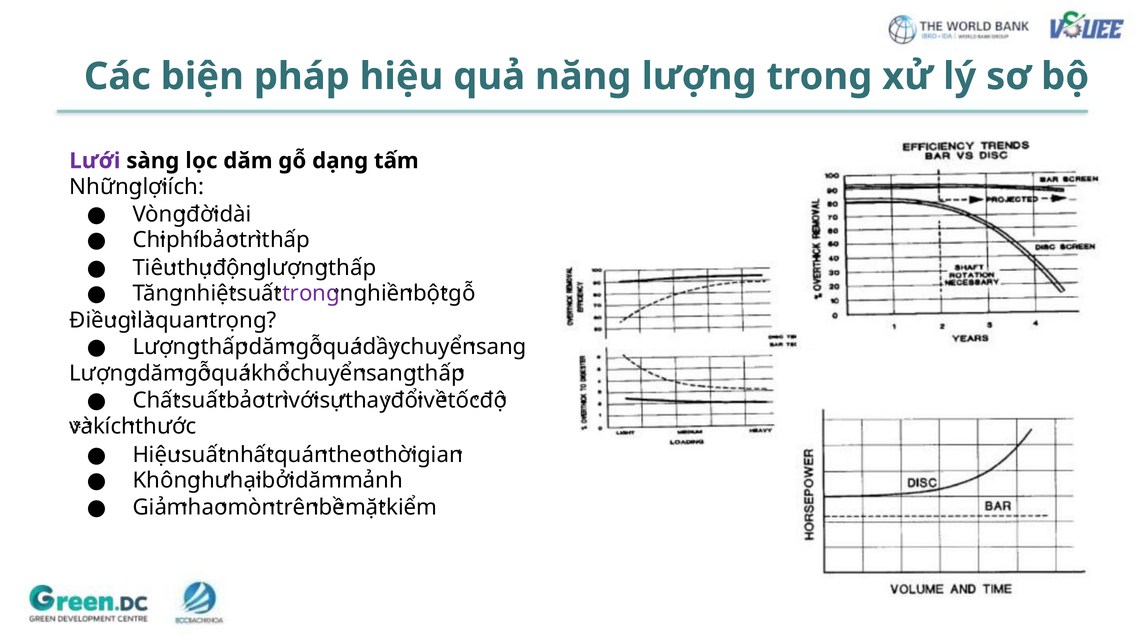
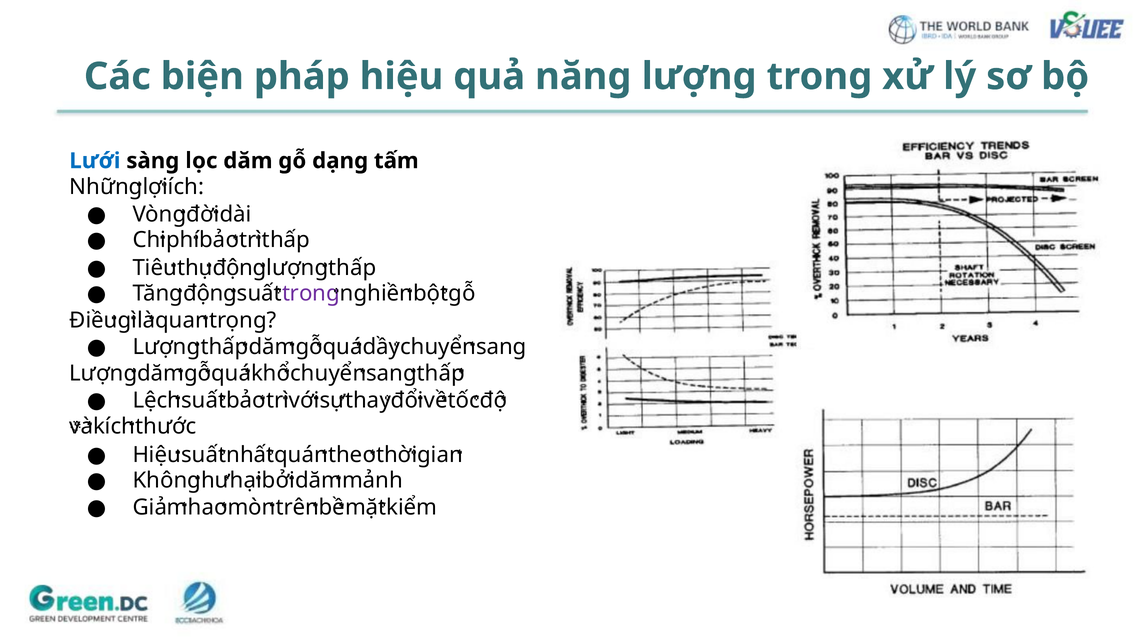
Lưới colour: purple -> blue (95, 161)
nhiệt: nhiệt -> động (210, 294)
Chất: Chất -> Lệch (157, 400)
